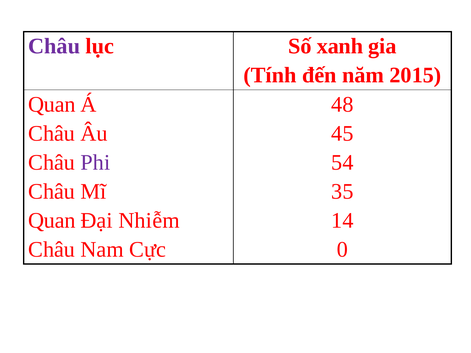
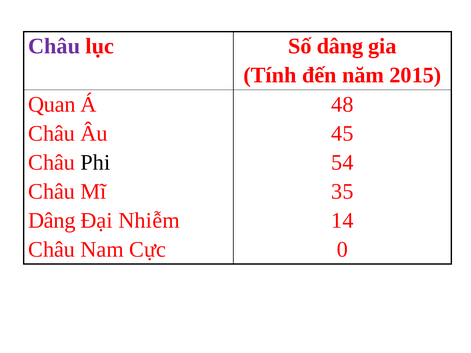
Số xanh: xanh -> dâng (340, 46)
Phi colour: purple -> black (95, 163)
Quan: Quan -> Dâng (52, 221)
